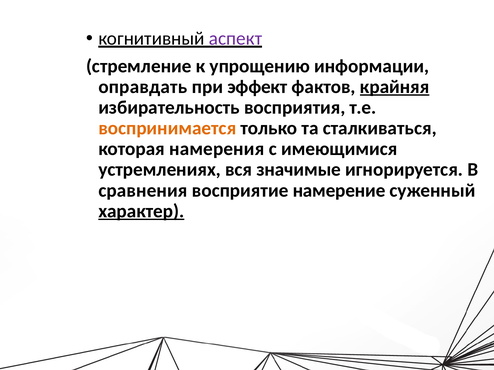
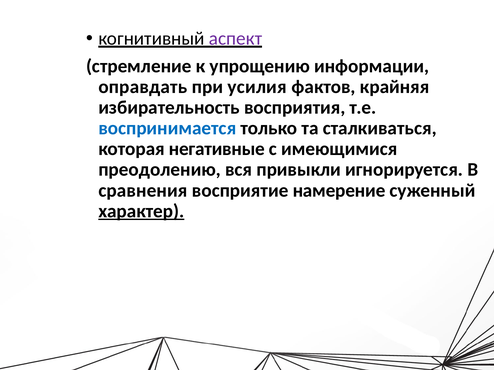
эффект: эффект -> усилия (257, 87)
крайняя underline: present -> none (395, 87)
воспринимается colour: orange -> blue (167, 128)
намерения: намерения -> негативные (217, 149)
устремлениях: устремлениях -> преодолению (160, 170)
значимые: значимые -> привыкли (299, 170)
